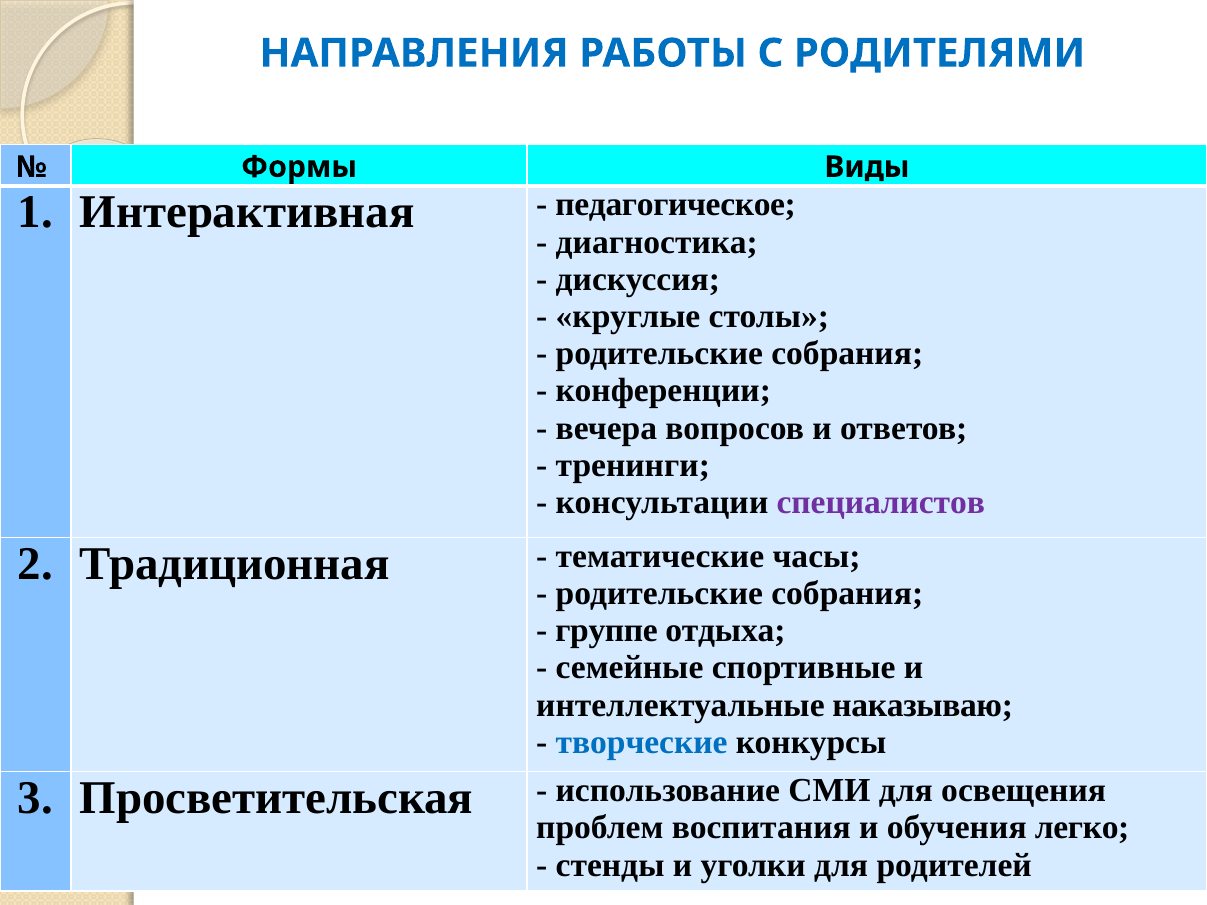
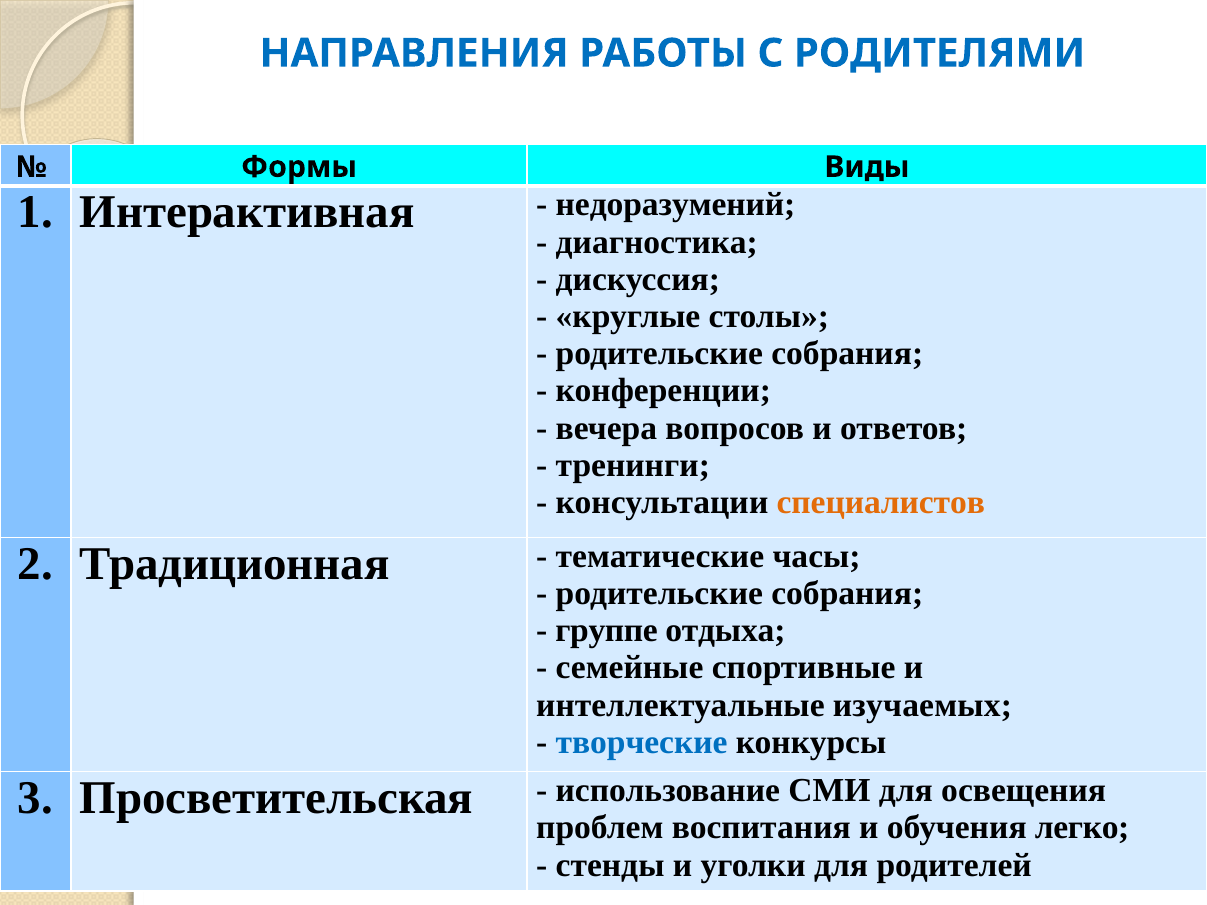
педагогическое: педагогическое -> недоразумений (676, 205)
специалистов colour: purple -> orange (881, 502)
наказываю: наказываю -> изучаемых (922, 705)
